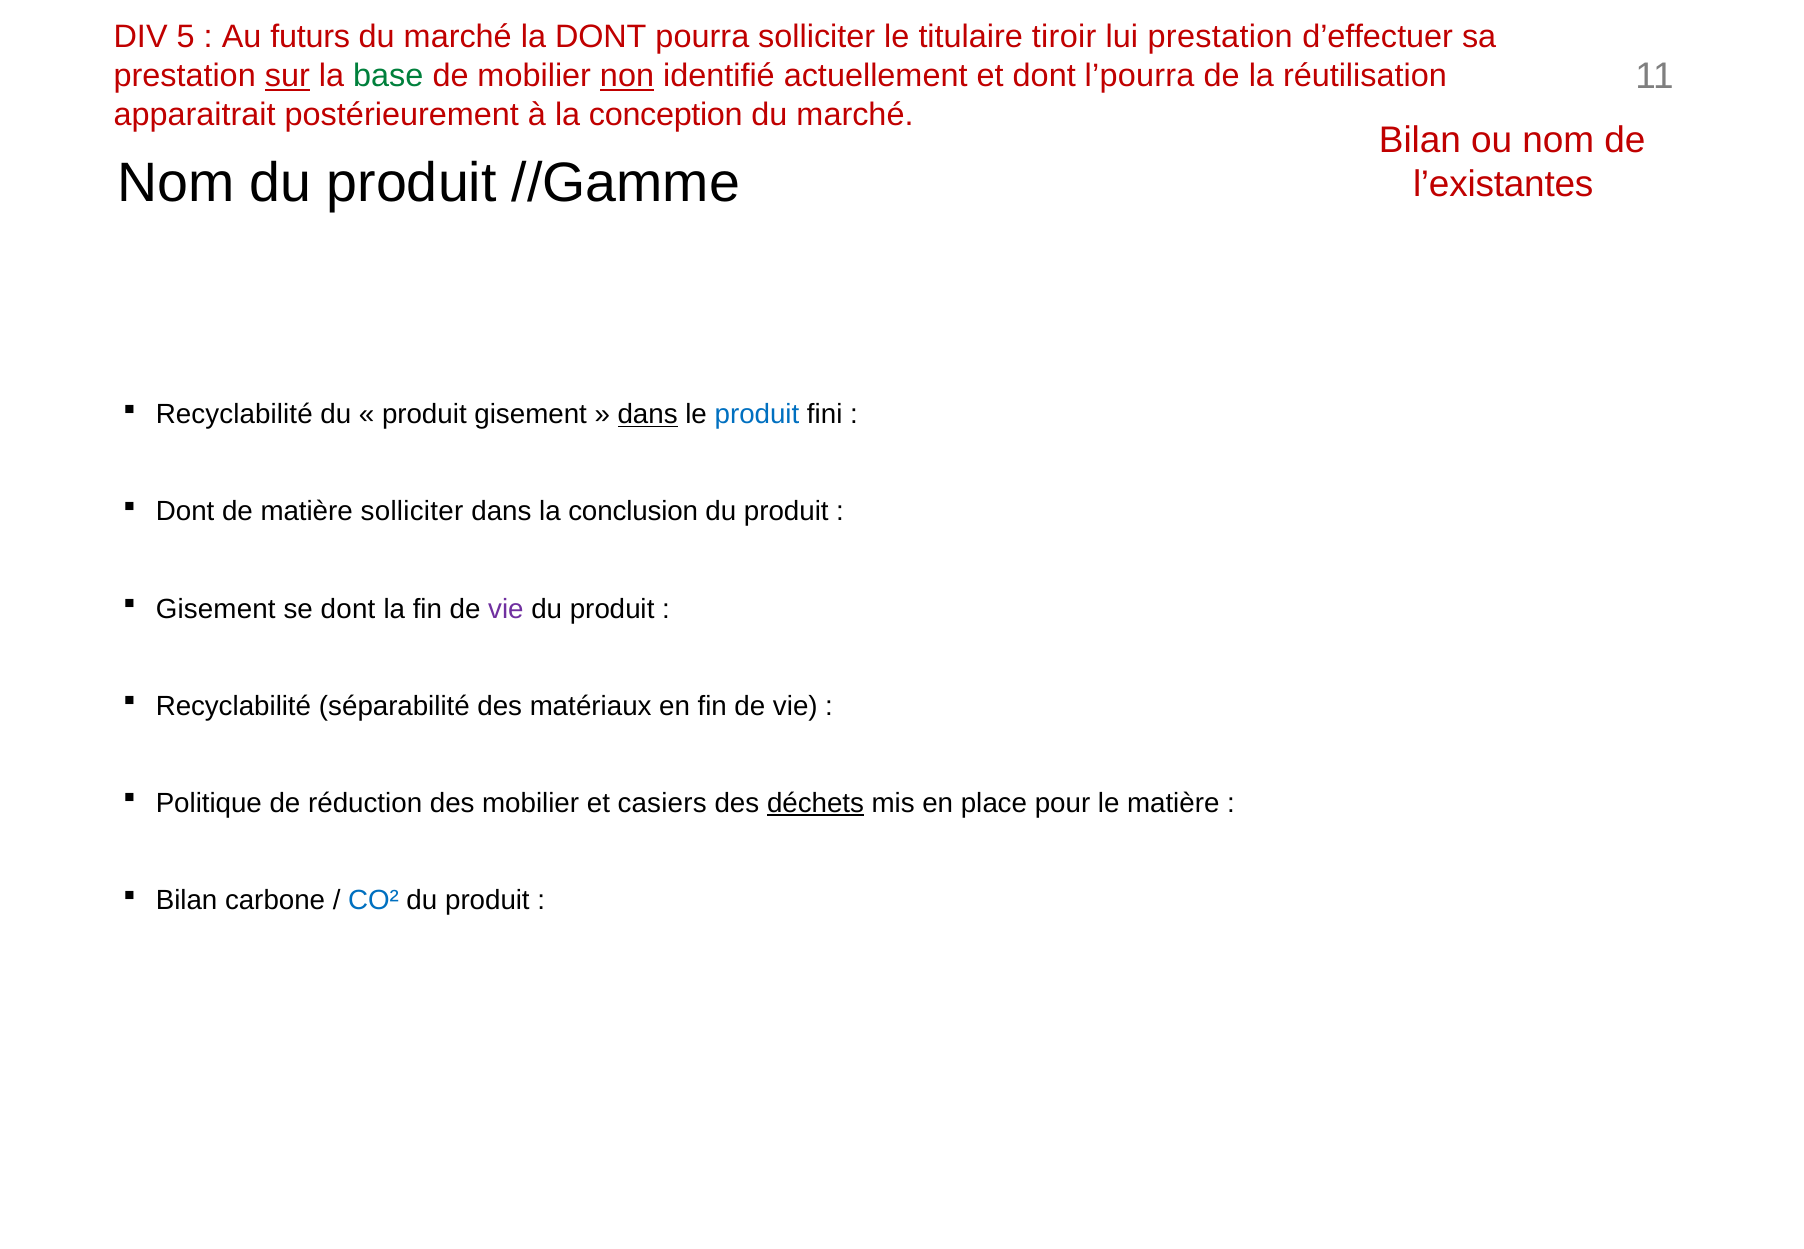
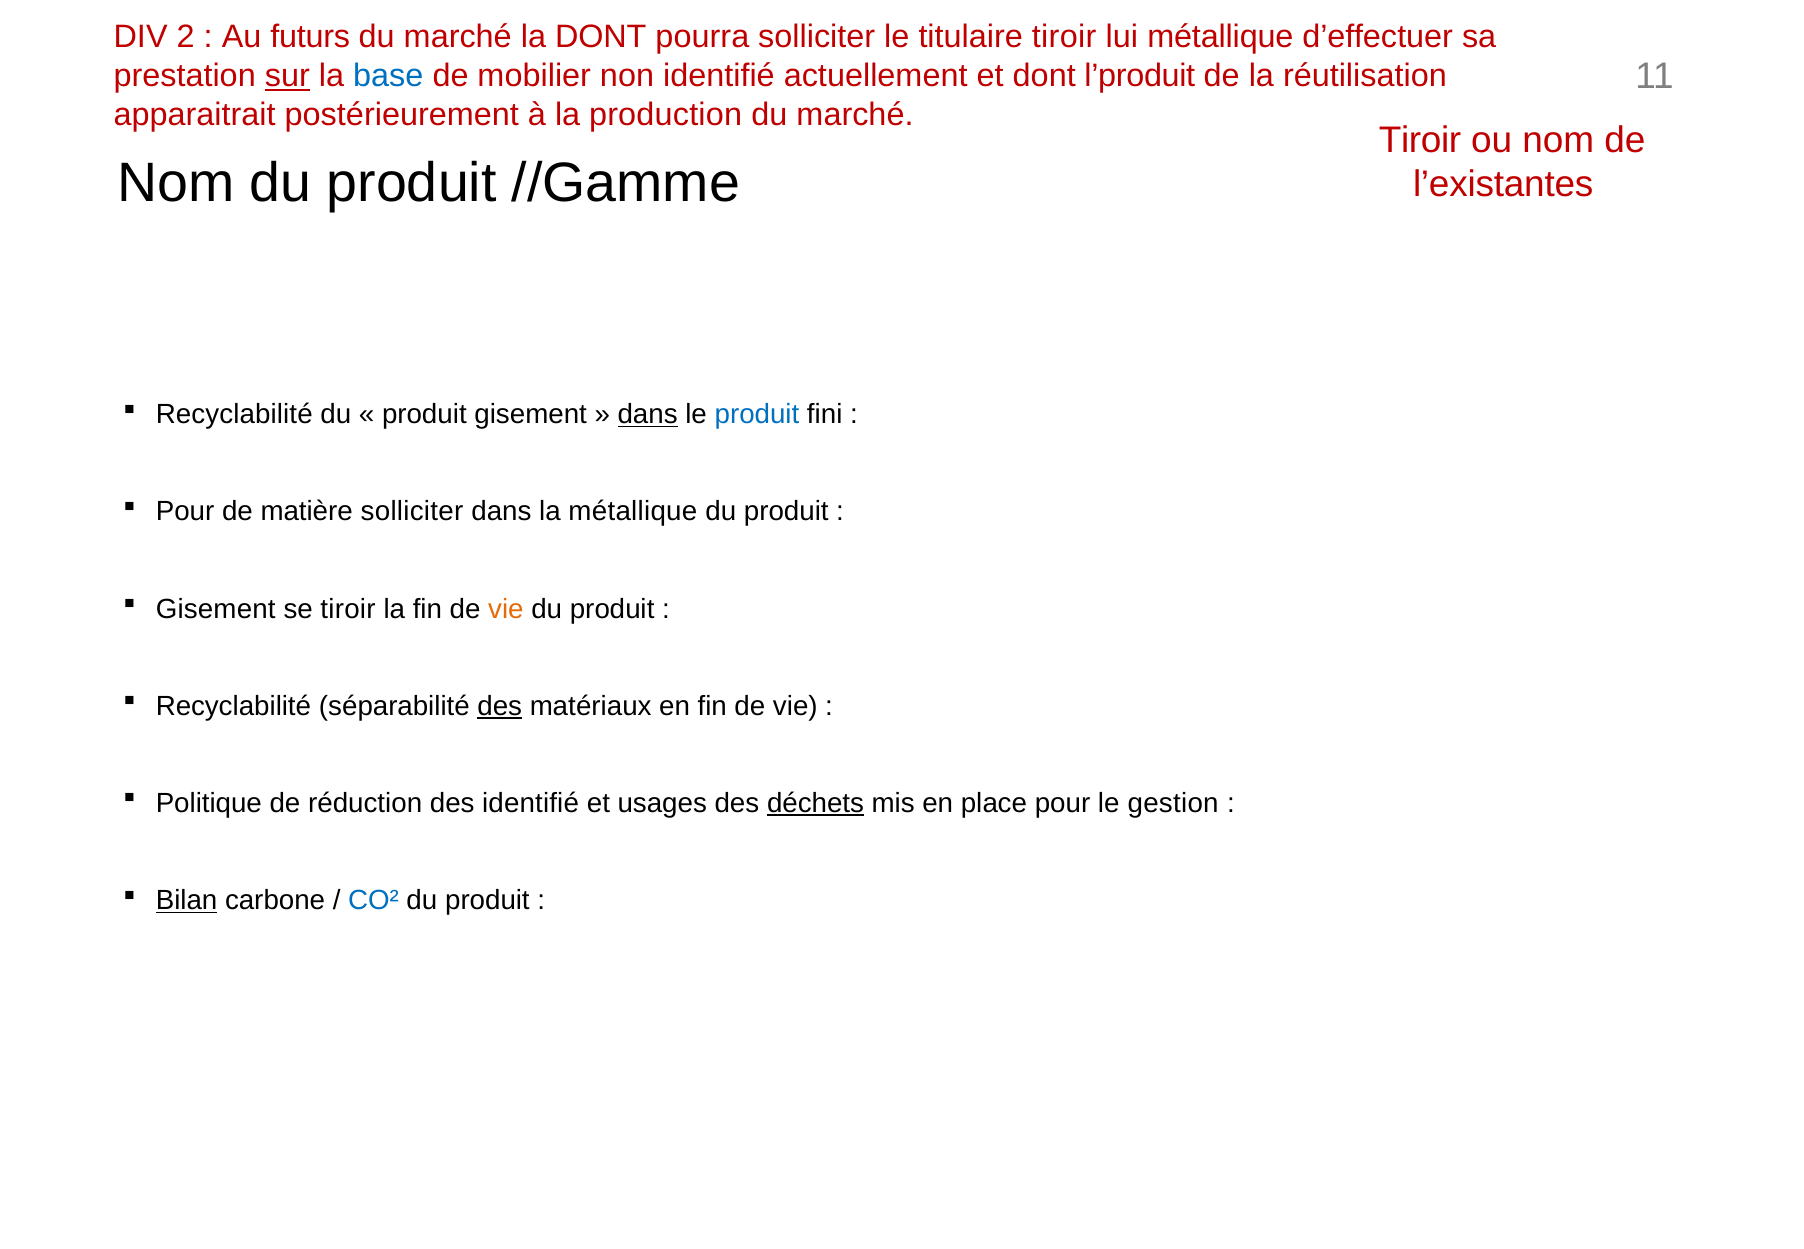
5: 5 -> 2 (186, 37)
lui prestation: prestation -> métallique (1220, 37)
base colour: green -> blue (388, 76)
non underline: present -> none (627, 76)
l’pourra: l’pourra -> l’produit (1140, 76)
conception: conception -> production (666, 115)
Bilan: Bilan -> Tiroir (1420, 140)
Dont: Dont -> Pour (185, 512)
la conclusion: conclusion -> métallique (633, 512)
se dont: dont -> tiroir (348, 609)
vie colour: purple -> orange (506, 609)
des underline: none -> present (500, 706)
des mobilier: mobilier -> identifié (531, 803)
casiers: casiers -> usages (662, 803)
le matière: matière -> gestion (1173, 803)
Bilan underline: none -> present (187, 900)
